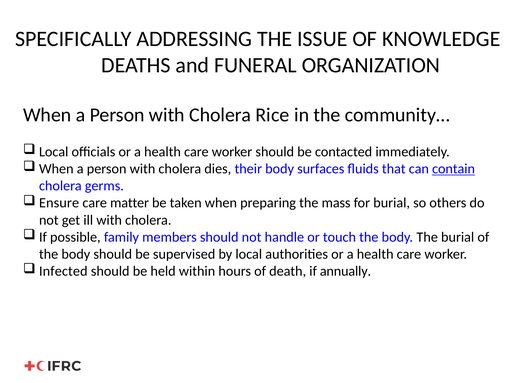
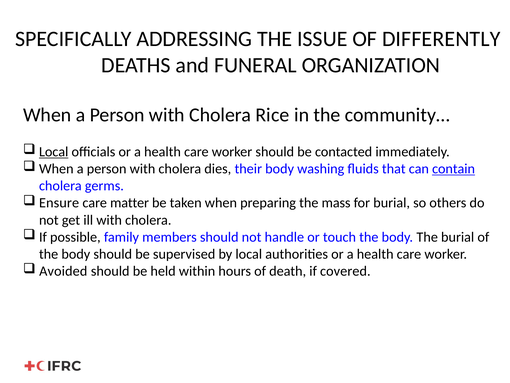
KNOWLEDGE: KNOWLEDGE -> DIFFERENTLY (441, 39)
Local underline: none -> present (54, 152)
surfaces: surfaces -> washing (321, 169)
Infected: Infected -> Avoided (63, 271)
annually: annually -> covered (345, 271)
